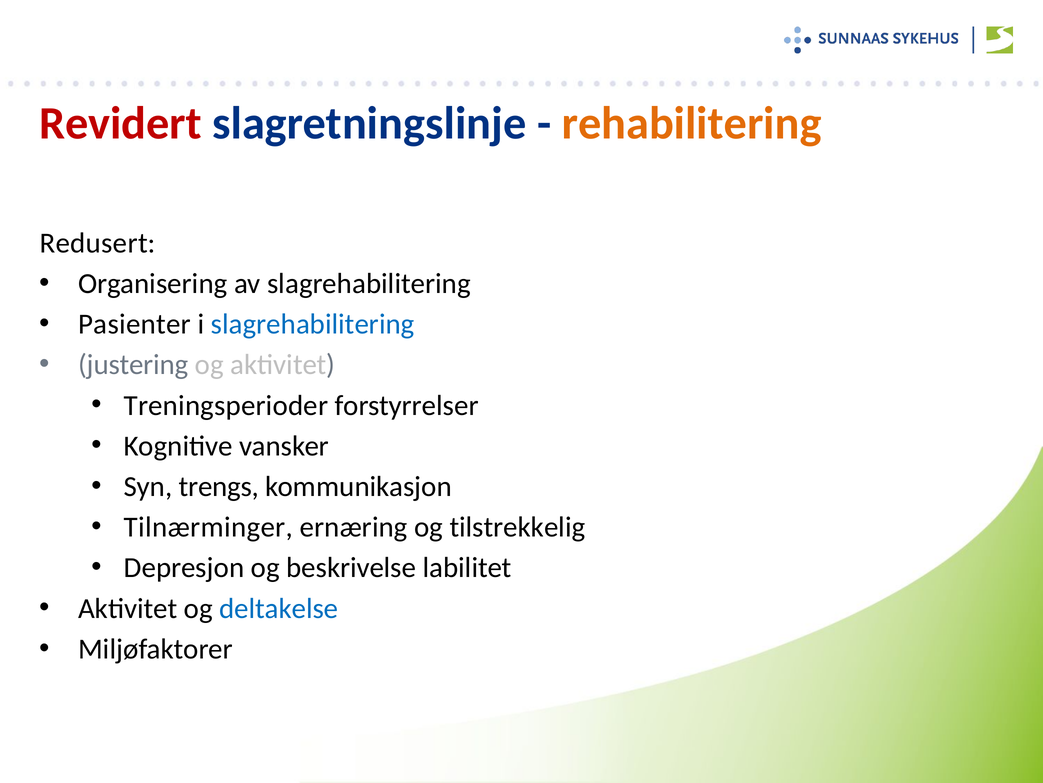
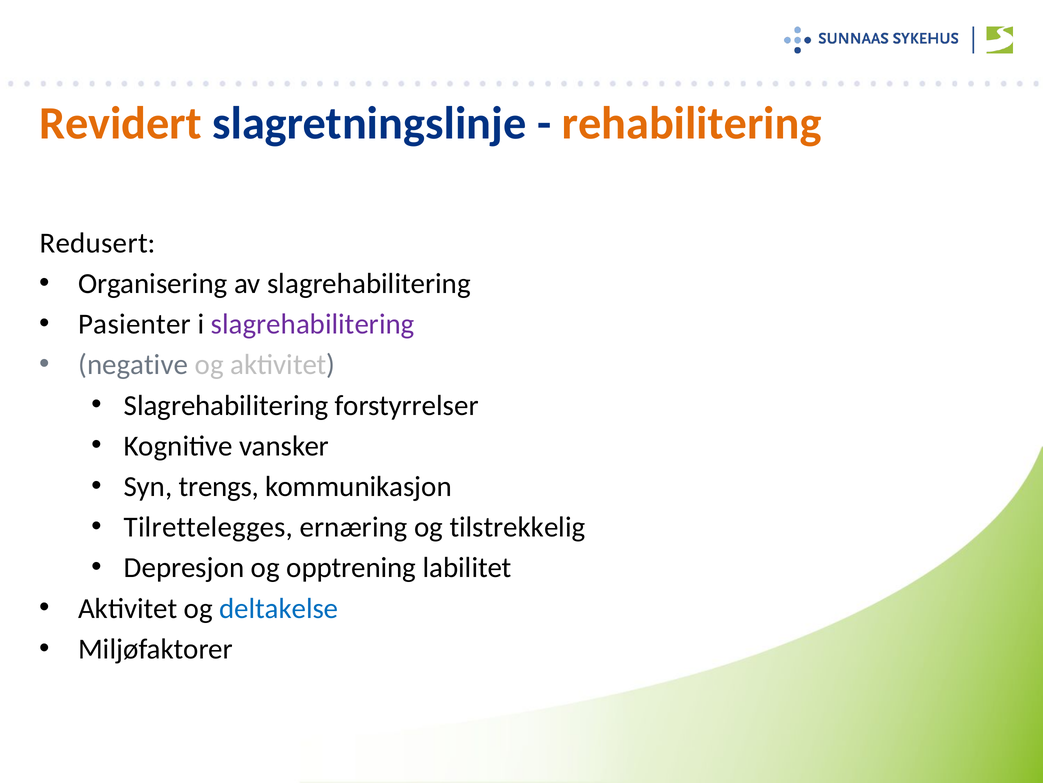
Revidert colour: red -> orange (120, 123)
slagrehabilitering colour: blue -> purple (313, 324)
justering: justering -> negative (133, 364)
Treningsperioder: Treningsperioder -> Slagrehabilitering (226, 405)
Tilnærminger: Tilnærminger -> Tilrettelegges (209, 527)
beskrivelse: beskrivelse -> opptrening (351, 567)
